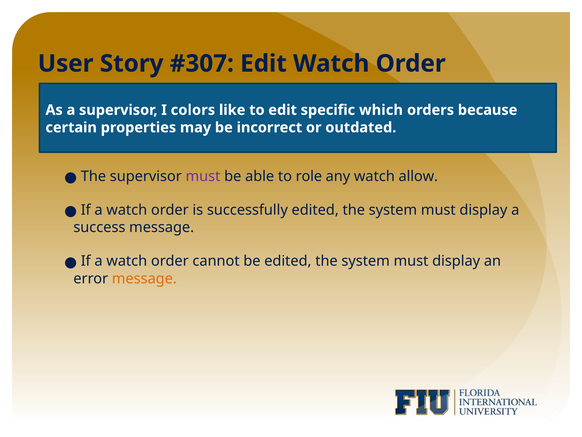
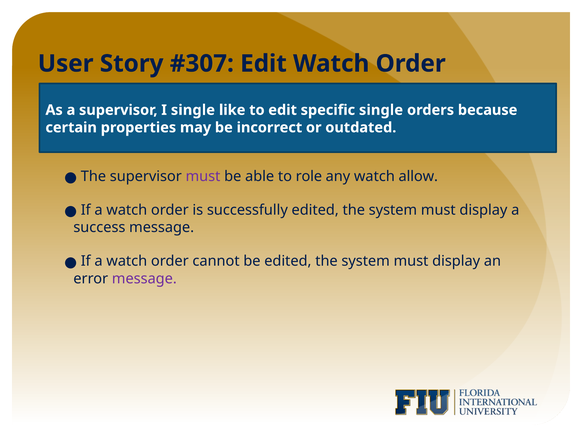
I colors: colors -> single (193, 110)
specific which: which -> single (381, 110)
message colour: orange -> purple (144, 278)
